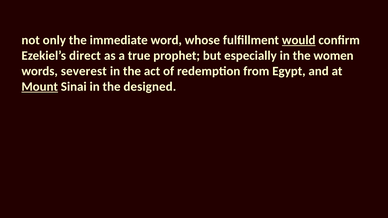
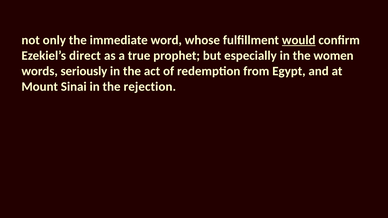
severest: severest -> seriously (84, 71)
Mount underline: present -> none (40, 87)
designed: designed -> rejection (150, 87)
